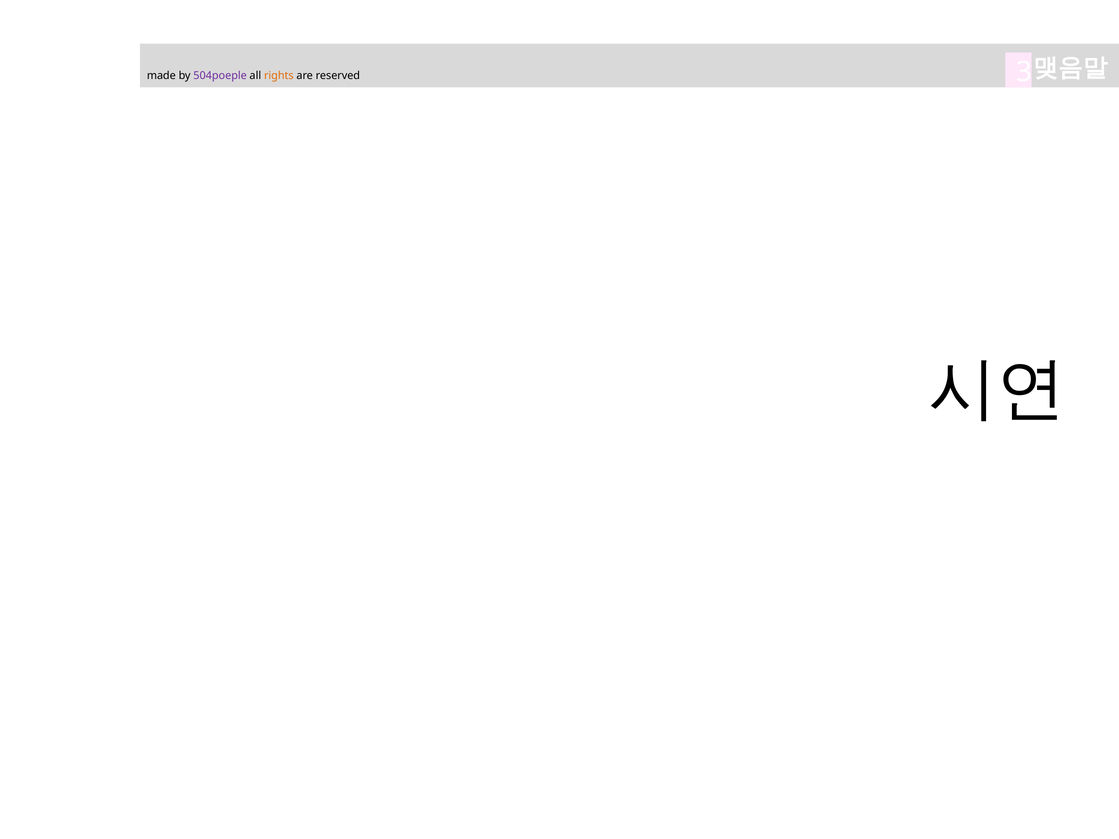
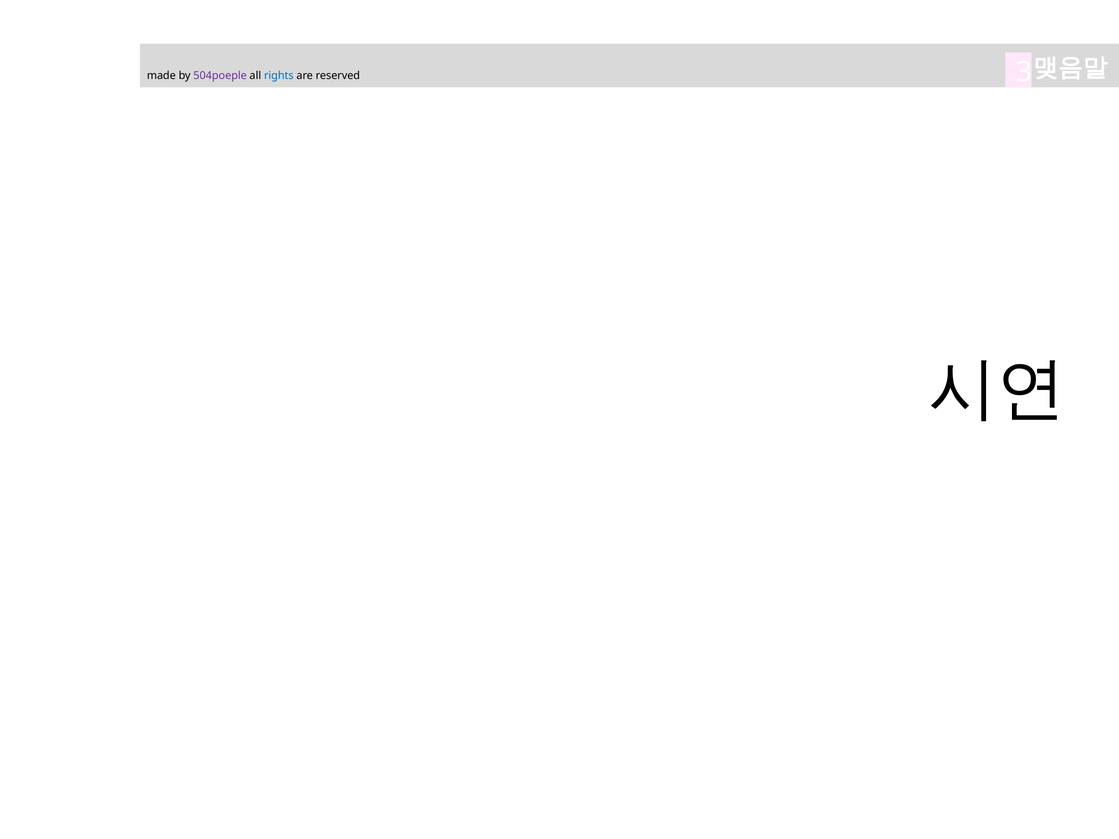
rights colour: orange -> blue (279, 76)
